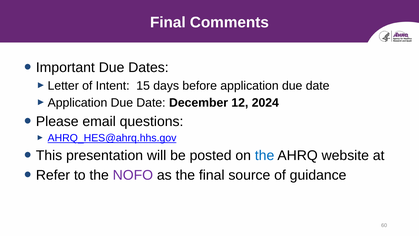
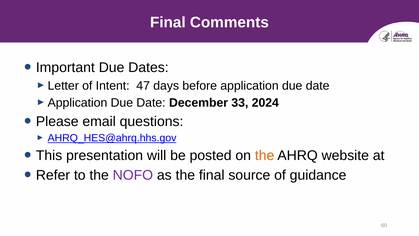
15: 15 -> 47 (143, 86)
12: 12 -> 33 (240, 103)
the colour: blue -> orange (265, 155)
